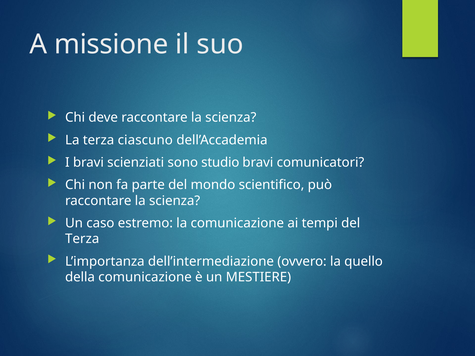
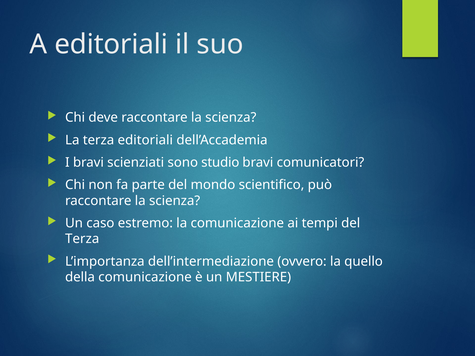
A missione: missione -> editoriali (111, 44)
terza ciascuno: ciascuno -> editoriali (145, 140)
